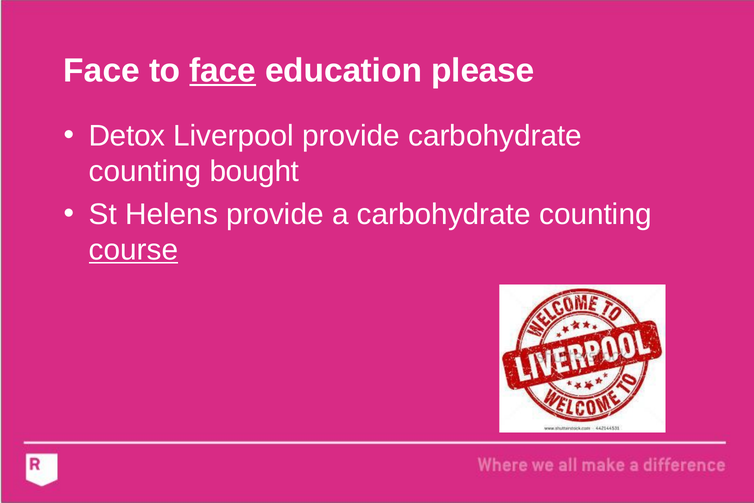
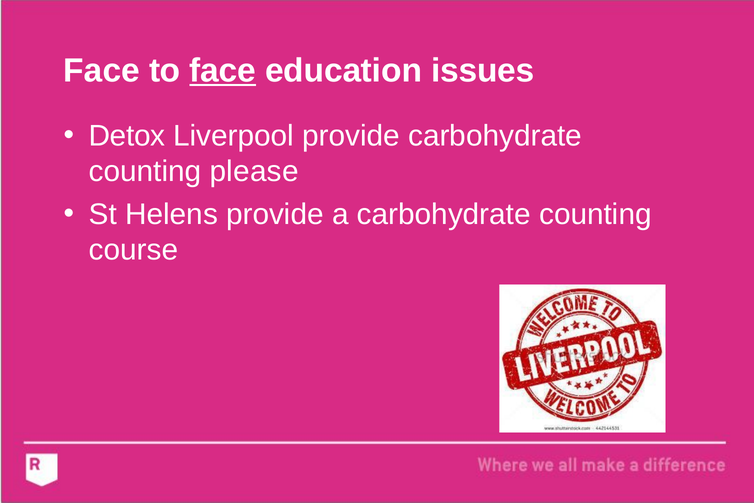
please: please -> issues (483, 71)
bought: bought -> please (254, 171)
course underline: present -> none (133, 250)
